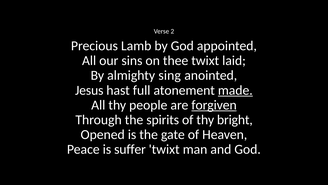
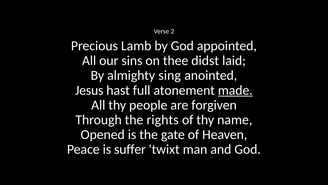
thee twixt: twixt -> didst (205, 60)
forgiven underline: present -> none (214, 105)
spirits: spirits -> rights (163, 120)
bright: bright -> name (235, 120)
